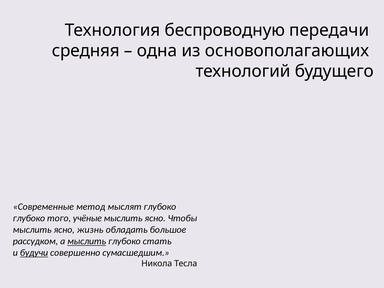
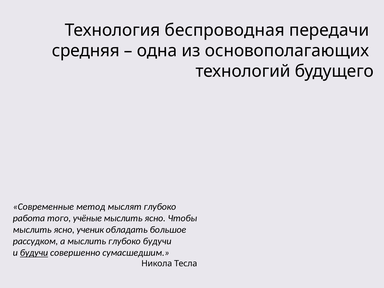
беспроводную: беспроводную -> беспроводная (225, 30)
глубоко: глубоко -> работа (29, 218)
жизнь: жизнь -> ученик (90, 230)
мыслить underline: present -> none (87, 241)
глубоко стать: стать -> будучи (157, 241)
